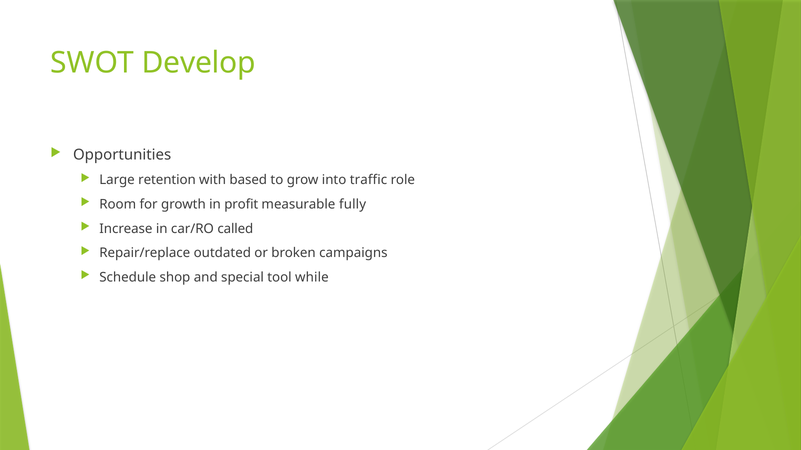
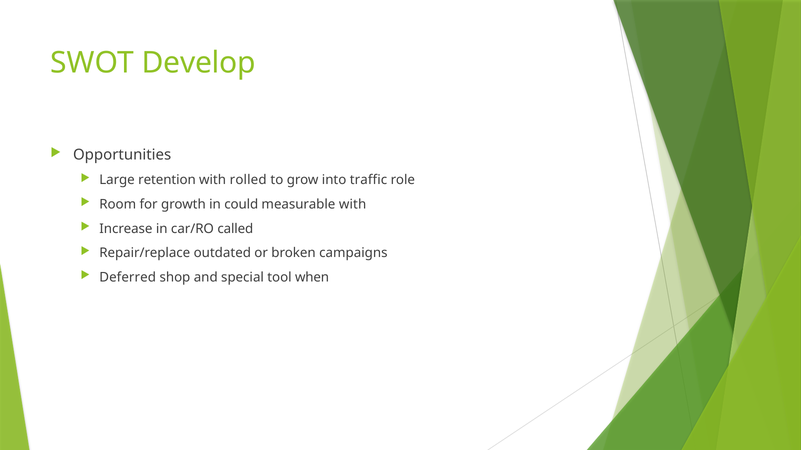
based: based -> rolled (248, 180)
profit: profit -> could (241, 205)
measurable fully: fully -> with (353, 205)
Schedule: Schedule -> Deferred (128, 278)
while: while -> when (312, 278)
